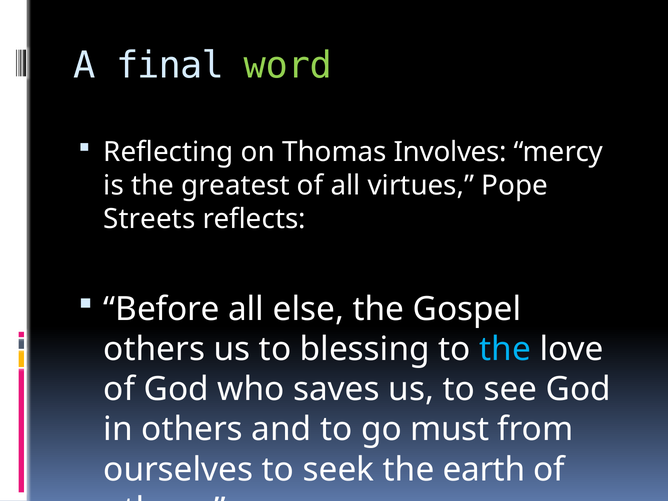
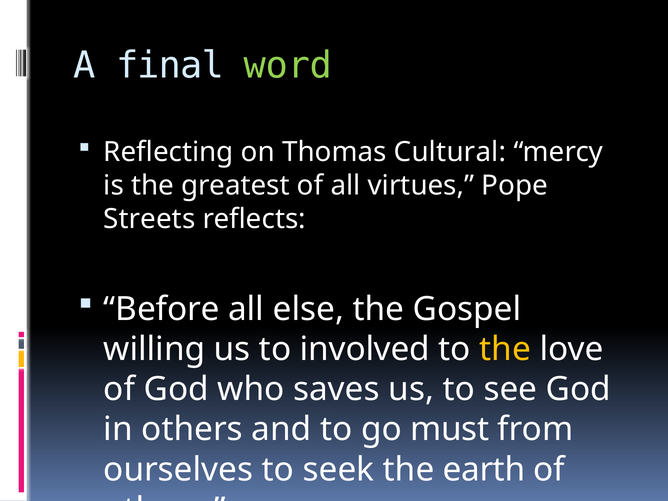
Involves: Involves -> Cultural (450, 152)
others: others -> willing (154, 349)
blessing: blessing -> involved (365, 349)
the colour: light blue -> yellow (505, 349)
